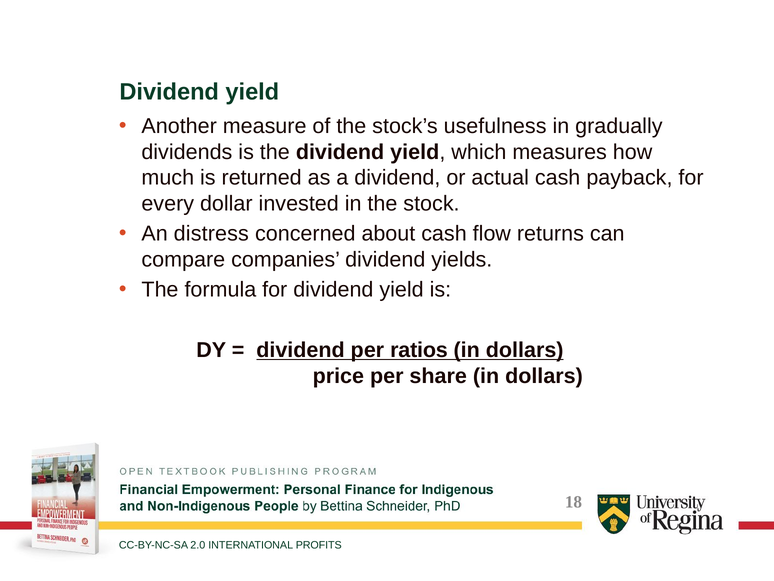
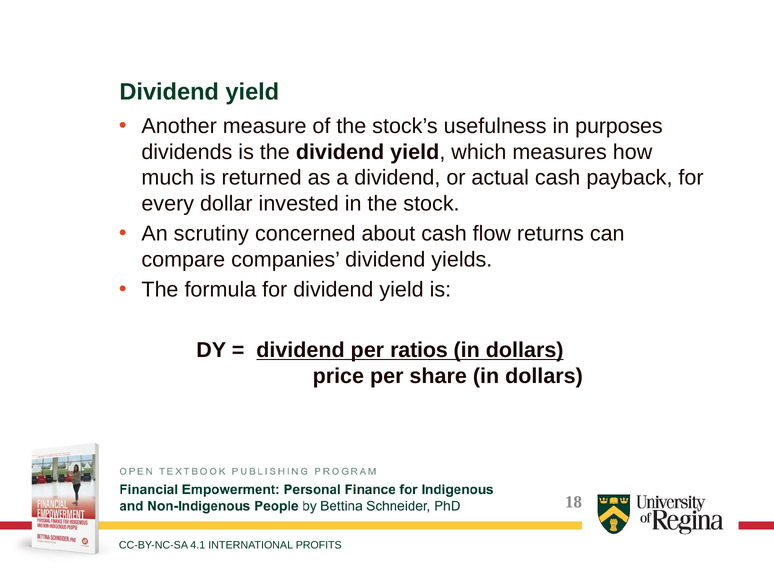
gradually: gradually -> purposes (619, 126)
distress: distress -> scrutiny (211, 234)
2.0: 2.0 -> 4.1 (198, 545)
